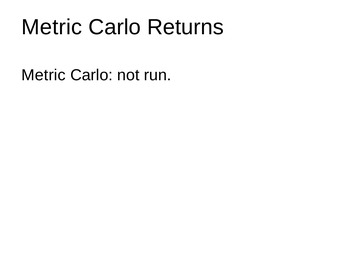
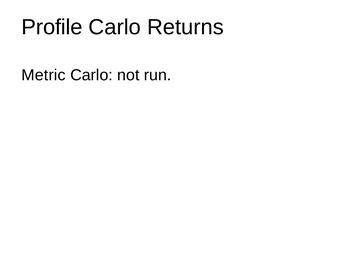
Metric: Metric -> Profile (52, 27)
